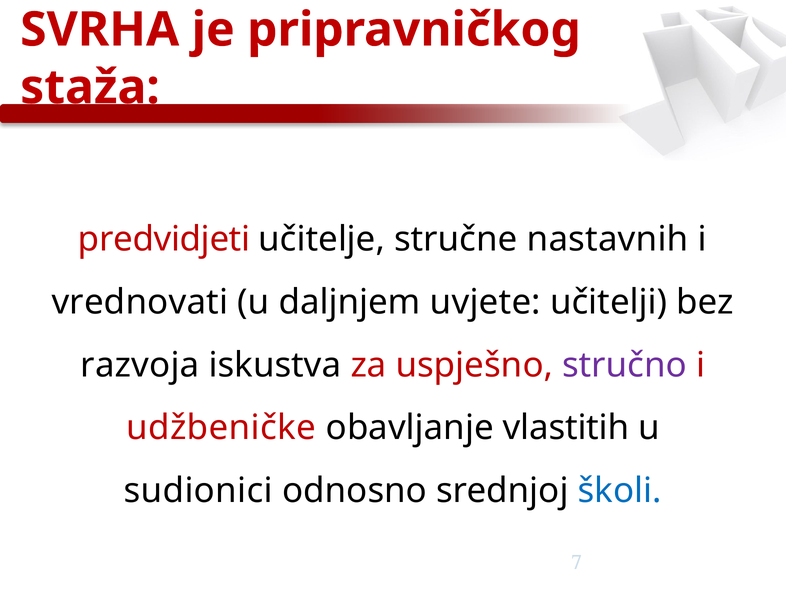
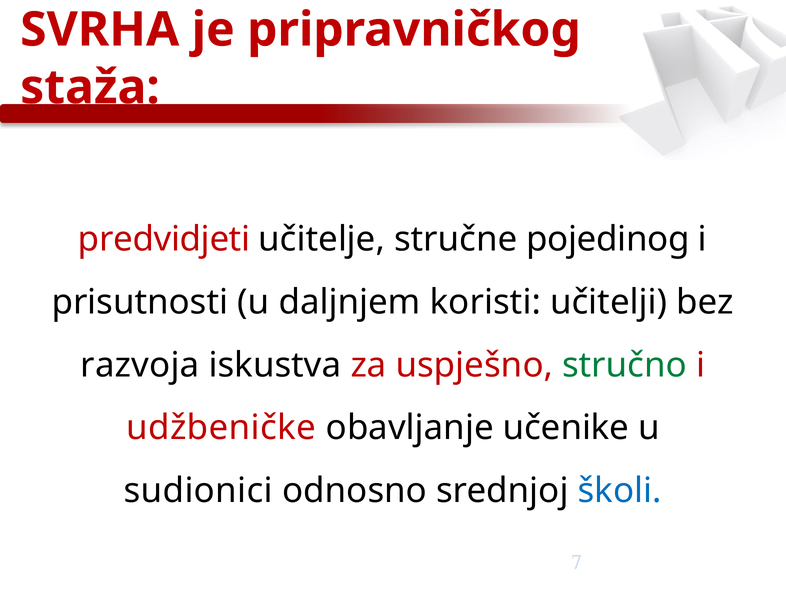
nastavnih: nastavnih -> pojedinog (608, 240)
vrednovati: vrednovati -> prisutnosti (140, 302)
uvjete: uvjete -> koristi (485, 302)
stručno colour: purple -> green (625, 365)
vlastitih: vlastitih -> učenike (566, 428)
